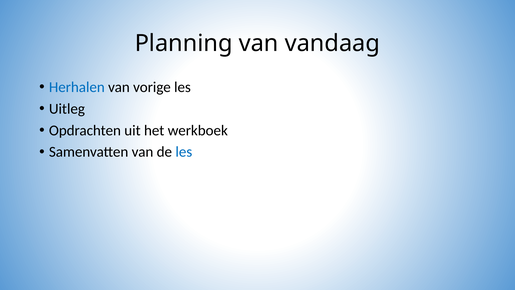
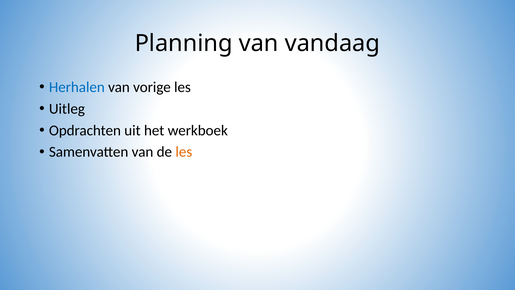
les colour: blue -> orange (184, 152)
